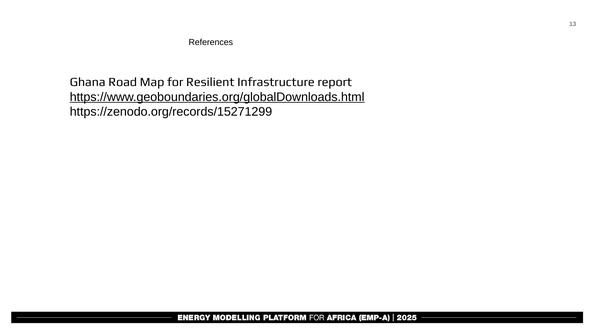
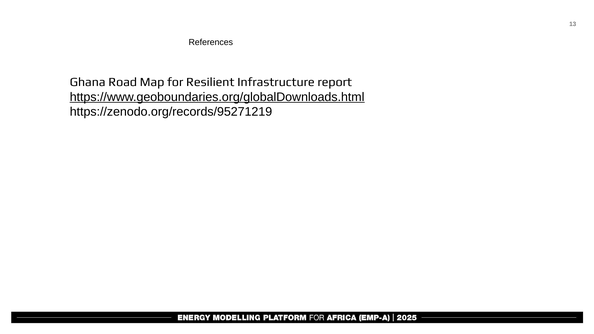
https://zenodo.org/records/15271299: https://zenodo.org/records/15271299 -> https://zenodo.org/records/95271219 (171, 112)
